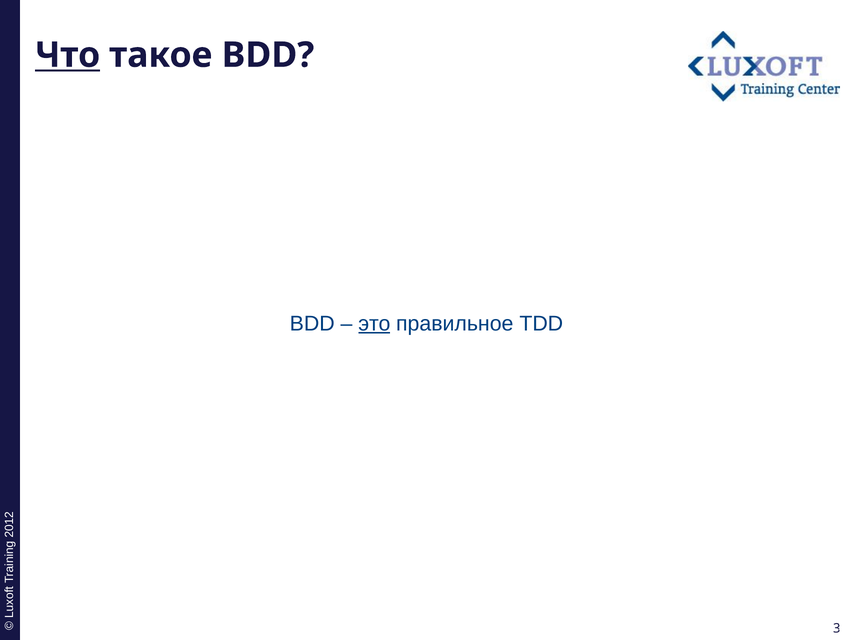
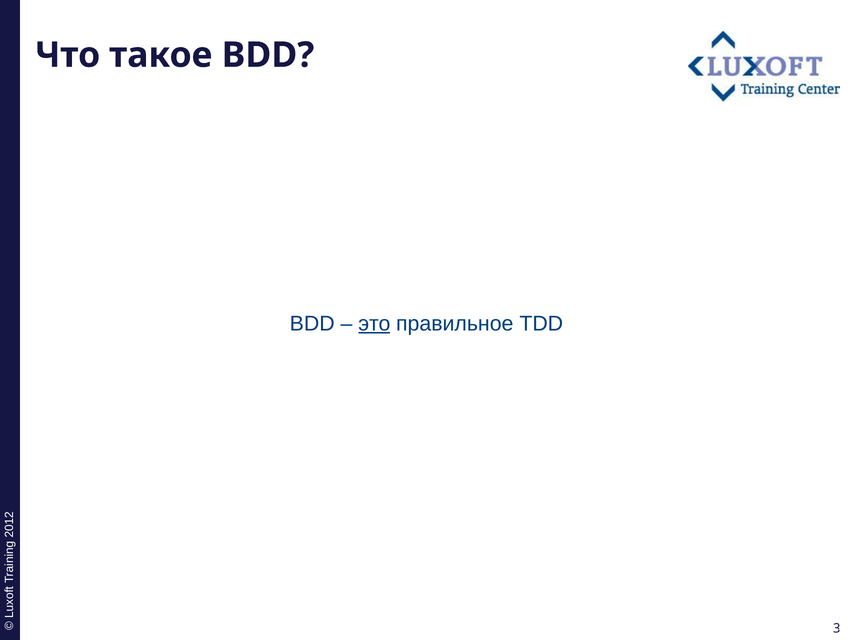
Что underline: present -> none (68, 55)
